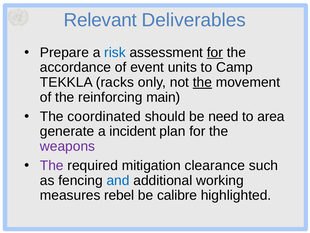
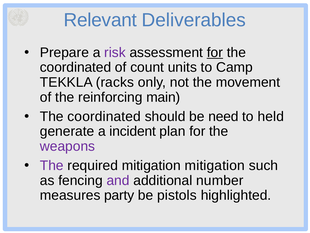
risk colour: blue -> purple (115, 52)
accordance: accordance -> coordinated (76, 67)
event: event -> count (147, 67)
the underline: present -> none (202, 82)
area: area -> held (271, 116)
mitigation clearance: clearance -> mitigation (215, 165)
and colour: blue -> purple (118, 180)
working: working -> number (220, 180)
rebel: rebel -> party (119, 195)
calibre: calibre -> pistols (177, 195)
